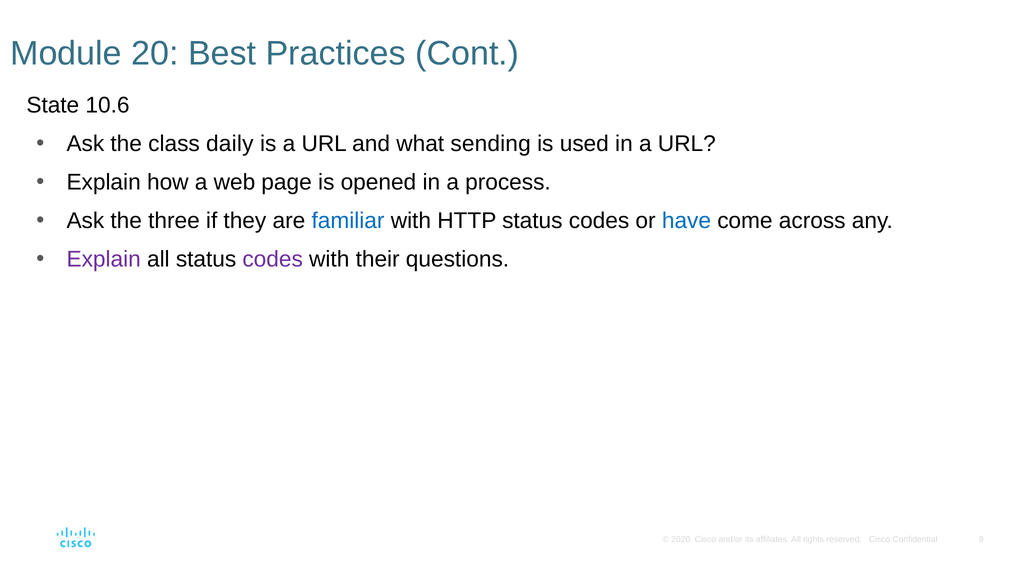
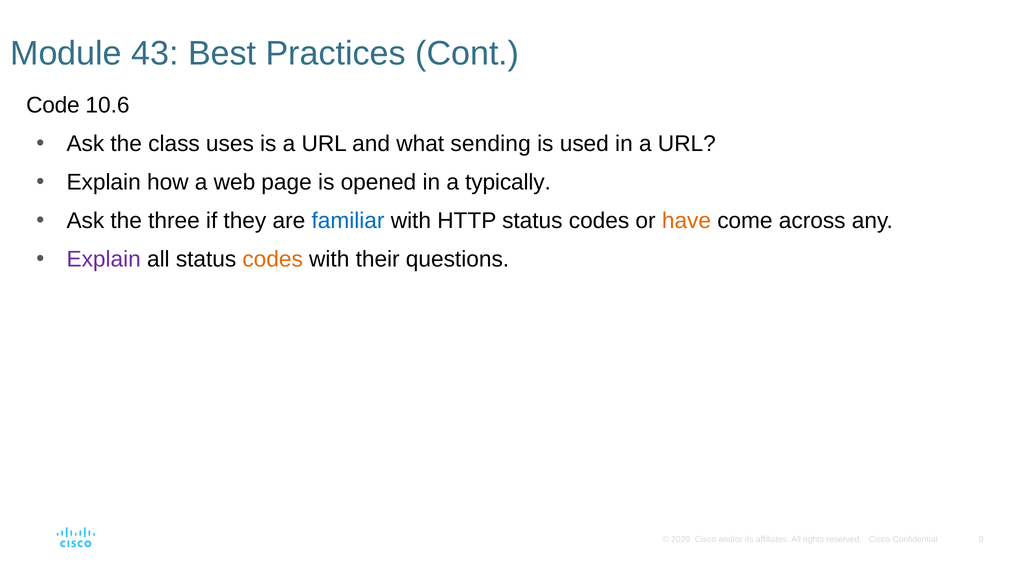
20: 20 -> 43 (155, 53)
State: State -> Code (53, 105)
daily: daily -> uses (230, 144)
process: process -> typically (508, 182)
have colour: blue -> orange (687, 221)
codes colour: purple -> orange (273, 259)
